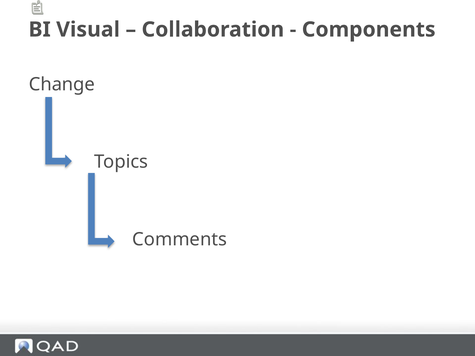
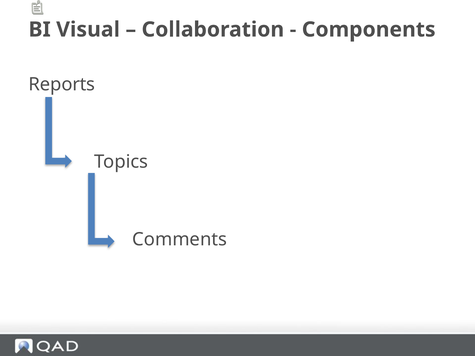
Change: Change -> Reports (62, 84)
